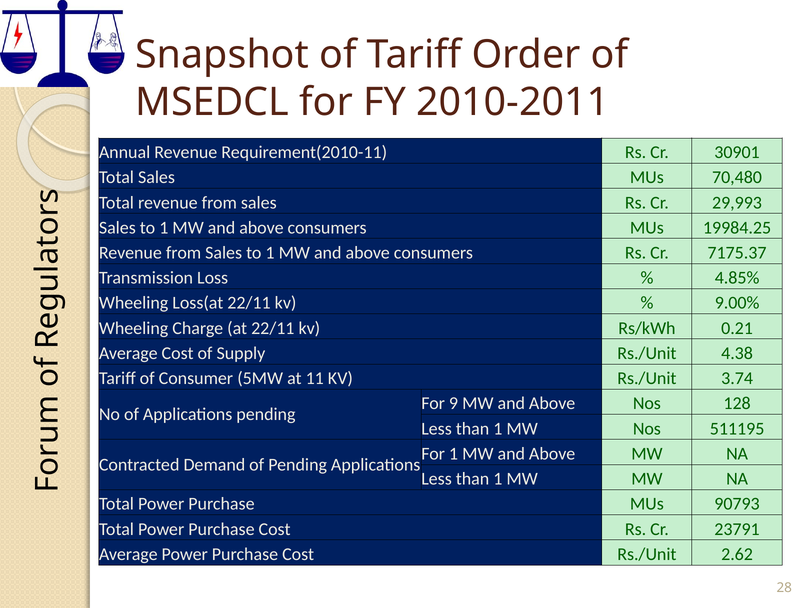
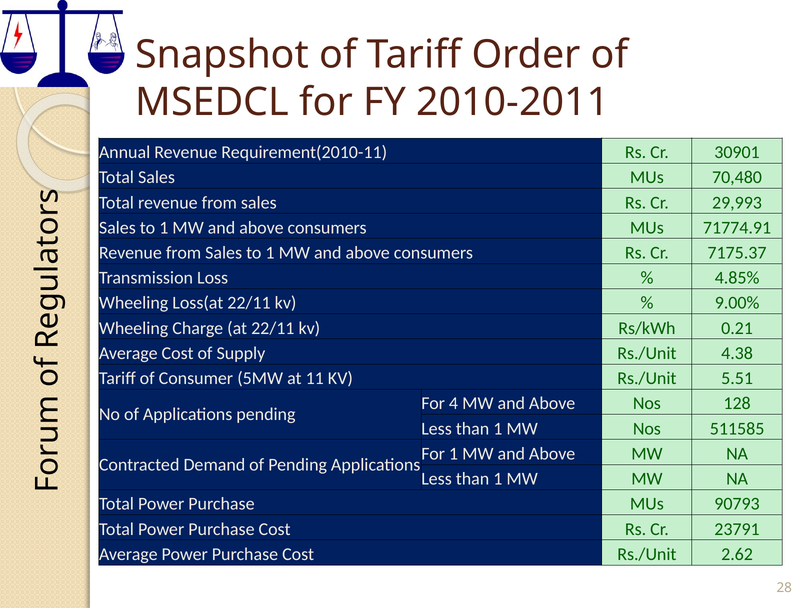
19984.25: 19984.25 -> 71774.91 (737, 228)
3.74: 3.74 -> 5.51 (737, 379)
9: 9 -> 4 (454, 404)
511195: 511195 -> 511585 (737, 429)
